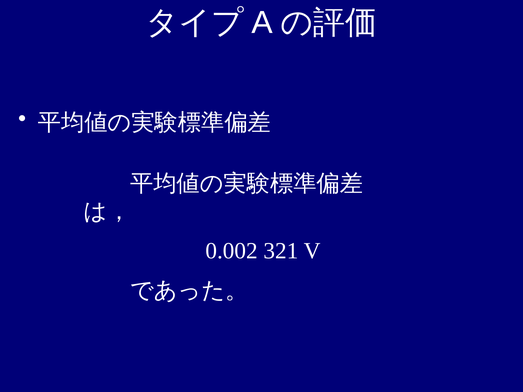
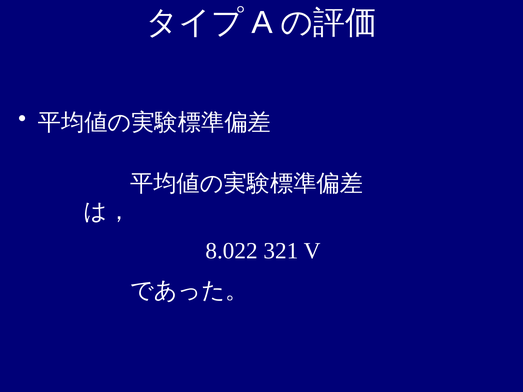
0.002: 0.002 -> 8.022 (232, 251)
